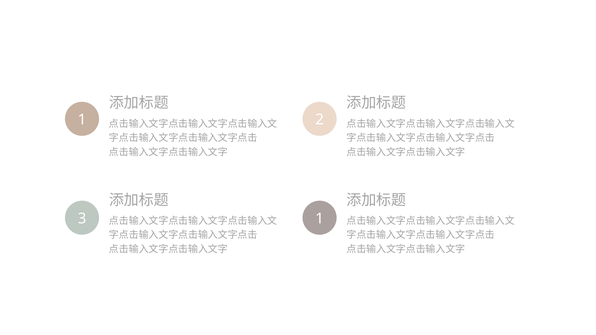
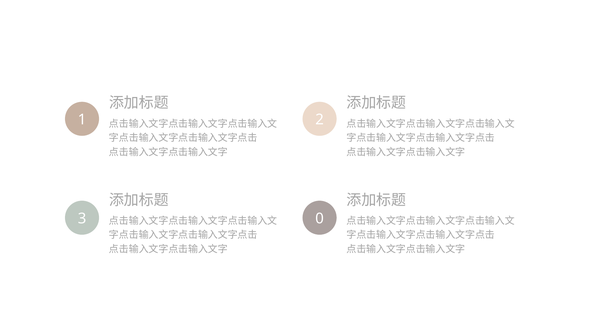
3 1: 1 -> 0 (320, 219)
